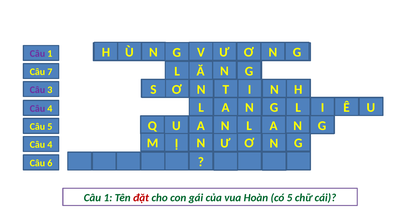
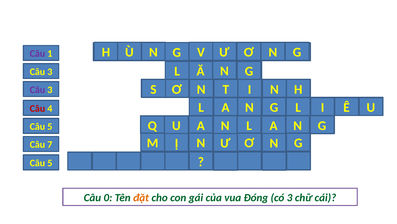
7: 7 -> 3 (50, 72)
Câu colour: purple -> red (37, 108)
4: 4 -> 7 (50, 144)
6: 6 -> 5 (50, 163)
1: 1 -> 0 (108, 197)
đặt colour: red -> orange (141, 197)
Hoàn: Hoàn -> Đóng (256, 197)
có 5: 5 -> 3 (290, 197)
